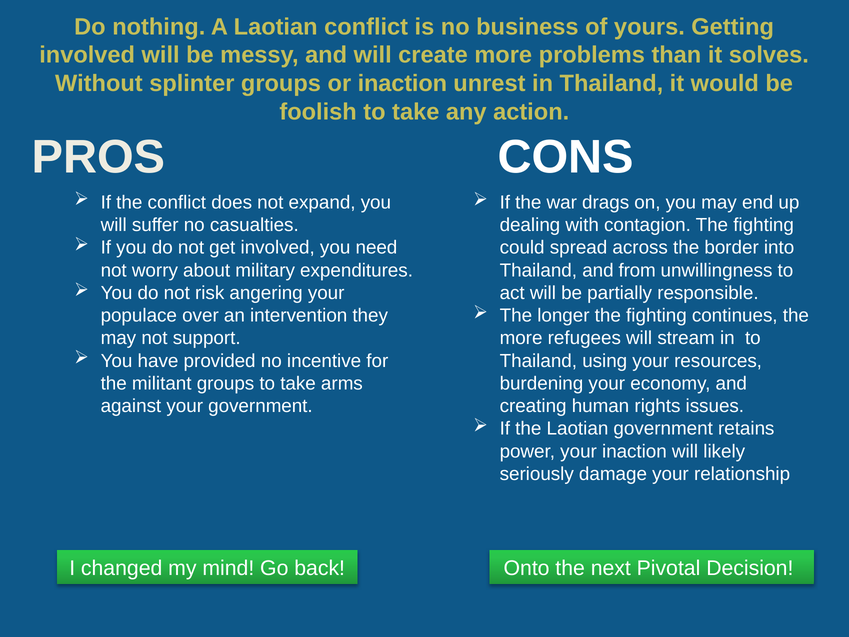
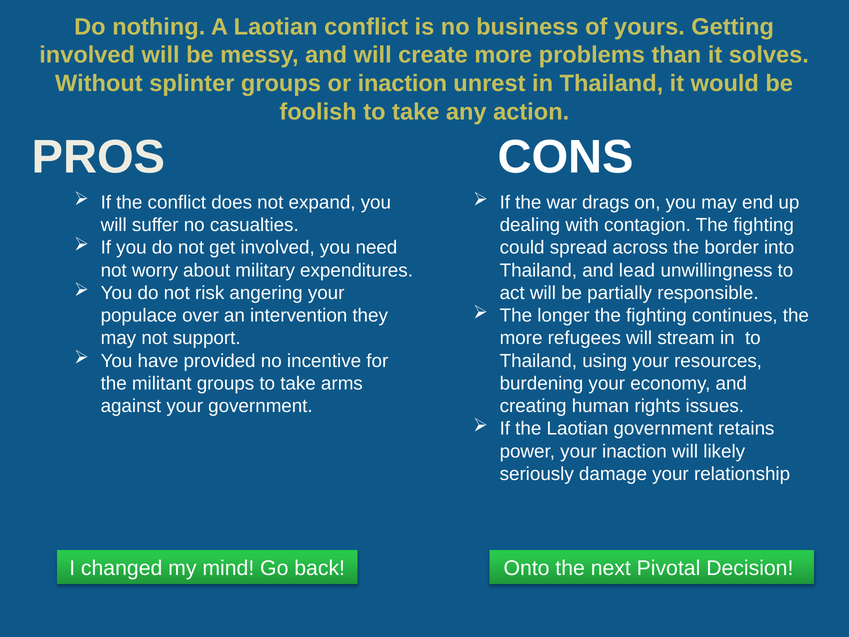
from: from -> lead (637, 270)
